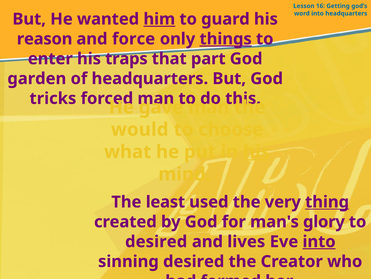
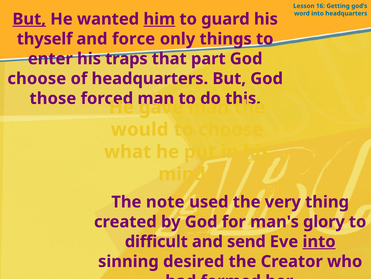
But underline: none -> present (29, 19)
reason: reason -> thyself (45, 39)
things underline: present -> none (226, 39)
garden: garden -> choose (37, 78)
tricks: tricks -> those (53, 98)
least: least -> note (165, 201)
thing underline: present -> none (327, 201)
desired: desired -> difficult (156, 241)
lives: lives -> send (246, 241)
